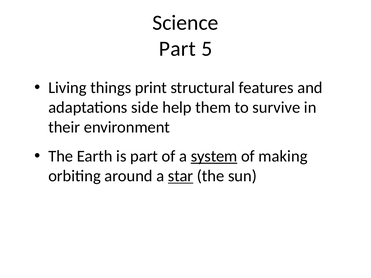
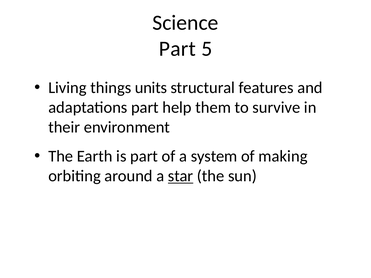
print: print -> units (151, 88)
adaptations side: side -> part (145, 108)
system underline: present -> none (214, 156)
